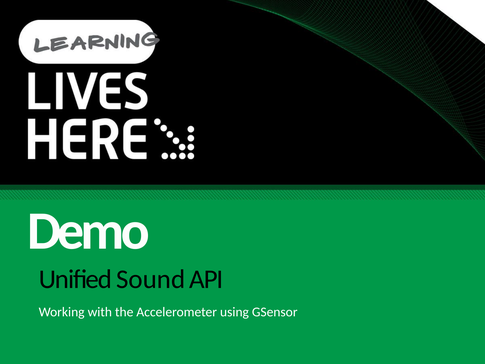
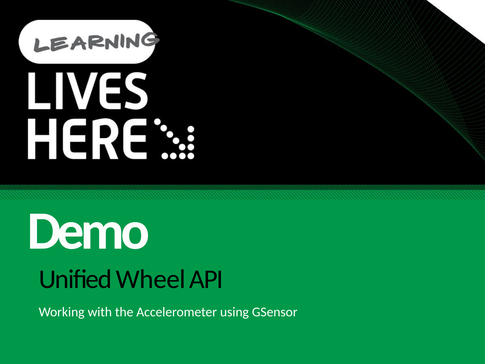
Sound: Sound -> Wheel (151, 279)
